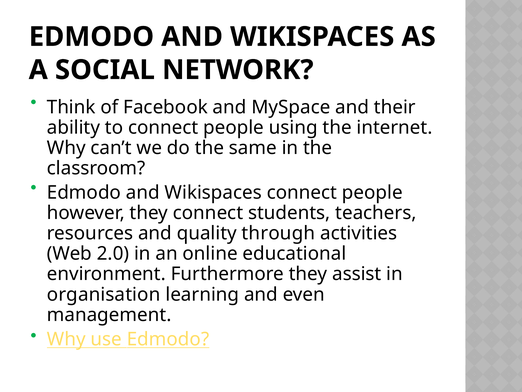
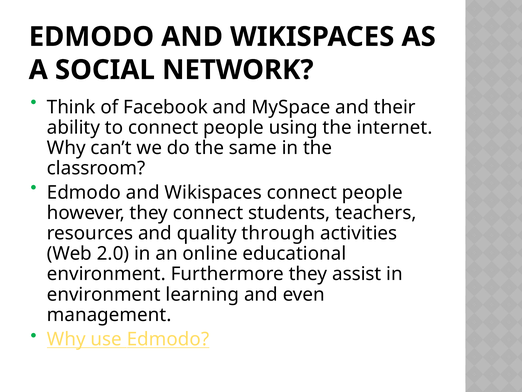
organisation: organisation -> environment (104, 294)
